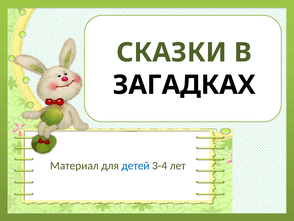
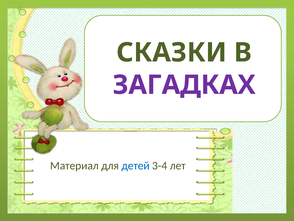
ЗАГАДКАХ colour: black -> purple (184, 85)
